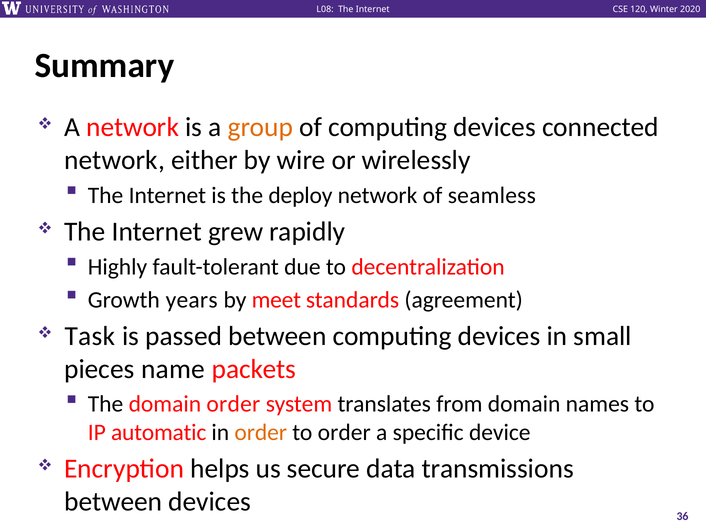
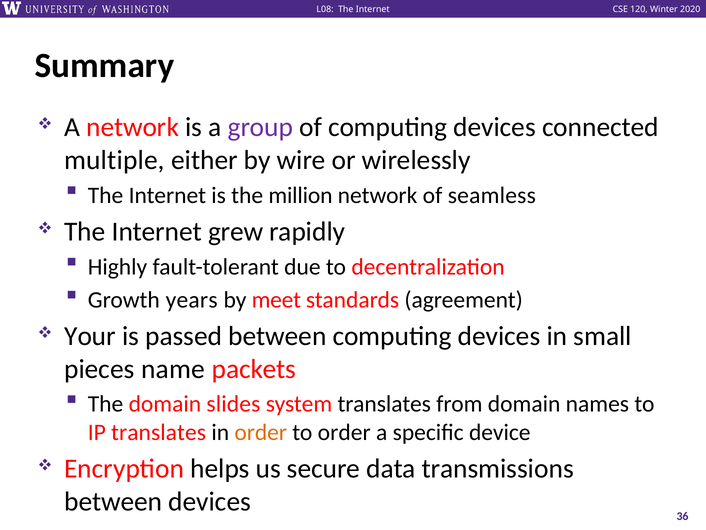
group colour: orange -> purple (260, 127)
network: network -> multiple (114, 160)
deploy: deploy -> million (300, 195)
Task: Task -> Your (90, 336)
domain order: order -> slides (233, 404)
IP automatic: automatic -> translates (159, 432)
